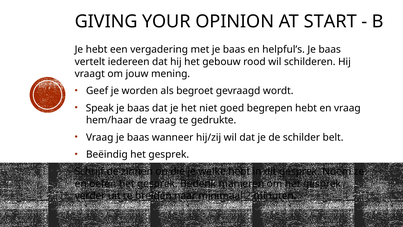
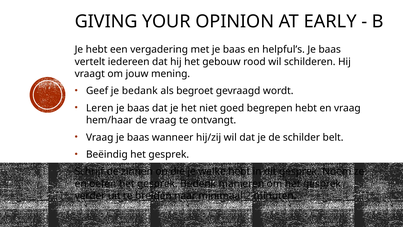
START: START -> EARLY (330, 22)
worden: worden -> bedank (140, 91)
Speak: Speak -> Leren (100, 108)
gedrukte: gedrukte -> ontvangt (214, 120)
